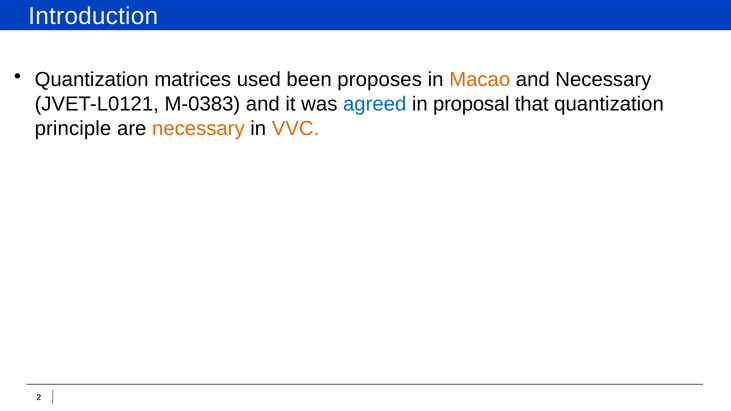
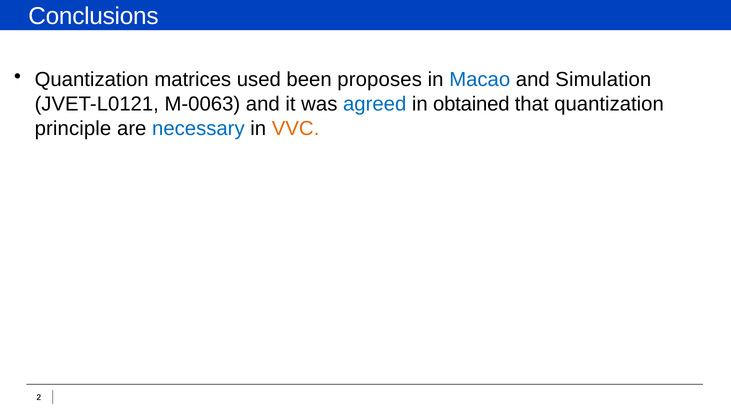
Introduction: Introduction -> Conclusions (93, 16)
Macao colour: orange -> blue (480, 80)
and Necessary: Necessary -> Simulation (603, 80)
M-0383: M-0383 -> M-0063 (202, 104)
proposal: proposal -> obtained (471, 104)
necessary colour: orange -> blue (198, 128)
